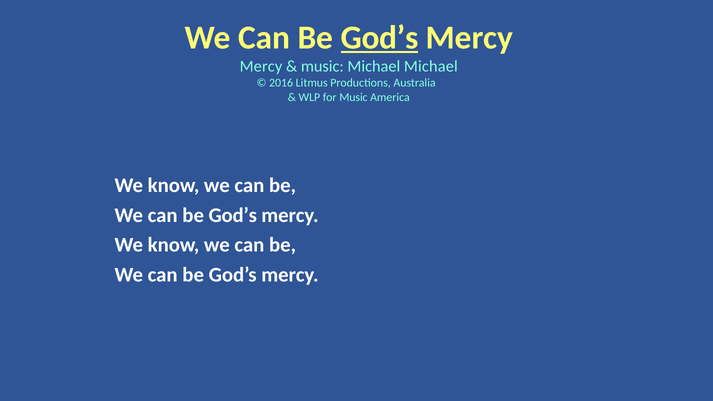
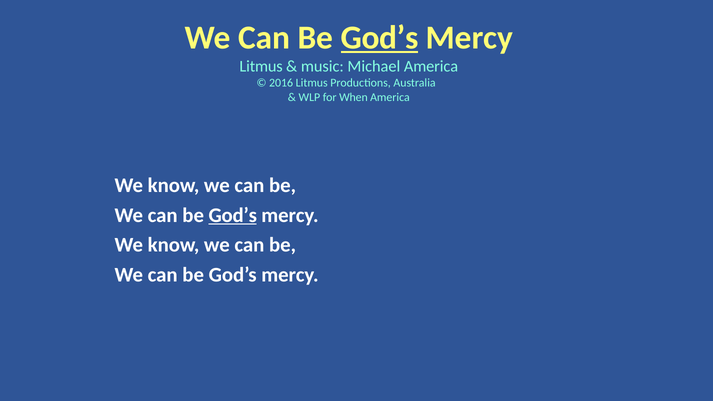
Mercy: Mercy -> Litmus (261, 66)
Michael Michael: Michael -> America (431, 66)
for Music: Music -> When (353, 97)
God’s underline: none -> present (233, 215)
